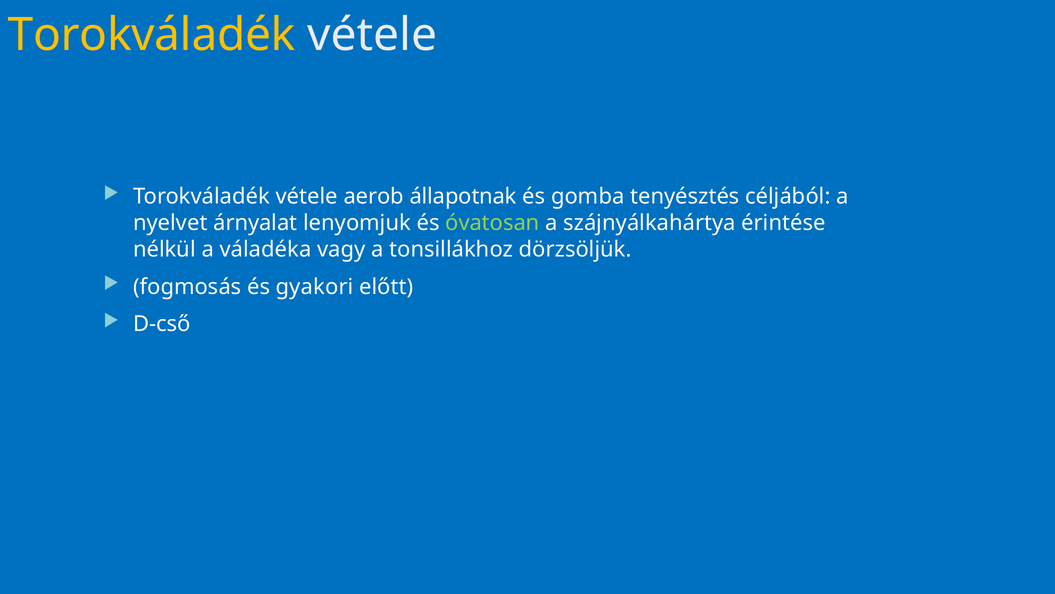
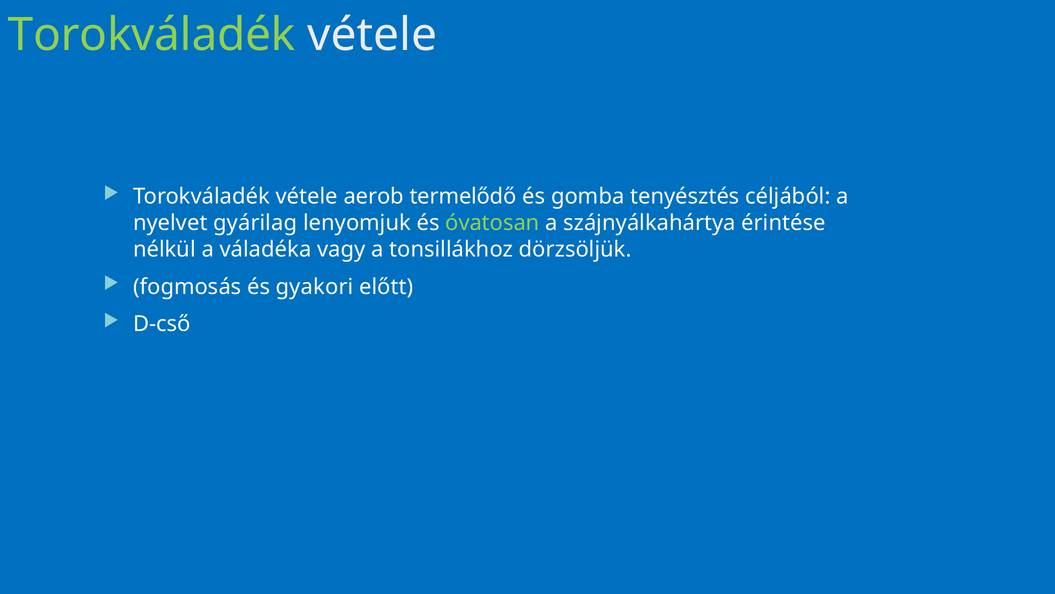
Torokváladék colour: yellow -> light green (152, 35)
állapotnak: állapotnak -> termelődő (463, 196)
árnyalat: árnyalat -> gyárilag (255, 223)
